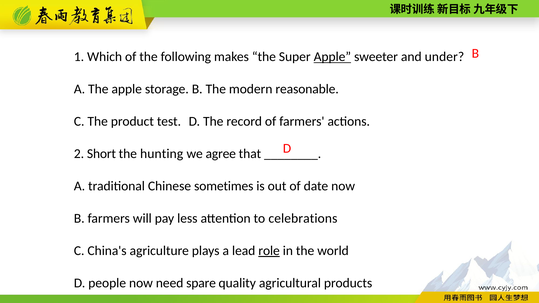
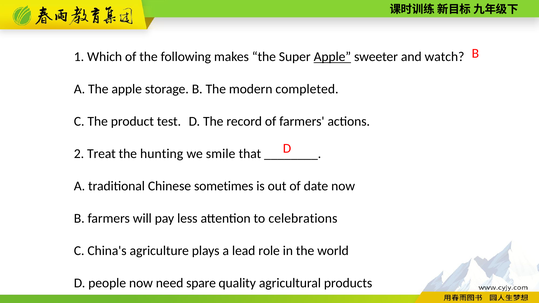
under: under -> watch (444, 57)
reasonable: reasonable -> completed (307, 89)
Short: Short -> Treat (101, 154)
agree: agree -> smile (221, 154)
role underline: present -> none (269, 251)
